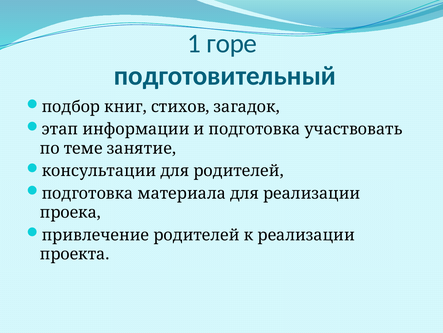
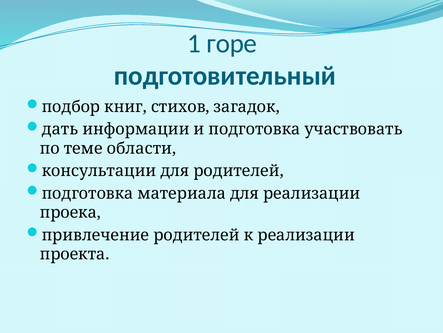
этап: этап -> дать (60, 129)
занятие: занятие -> области (141, 148)
